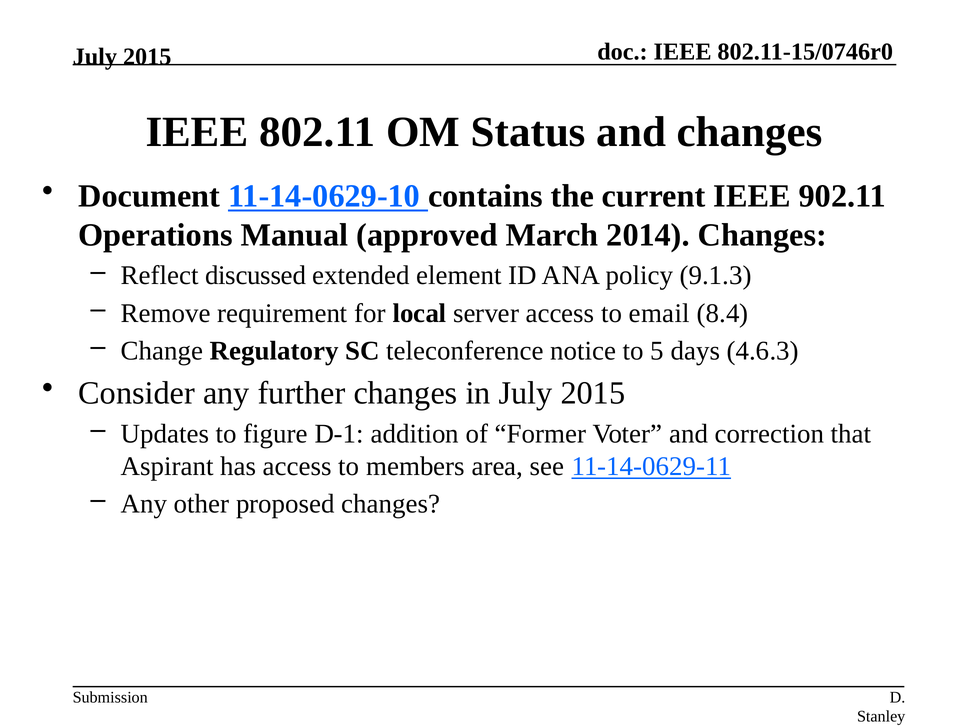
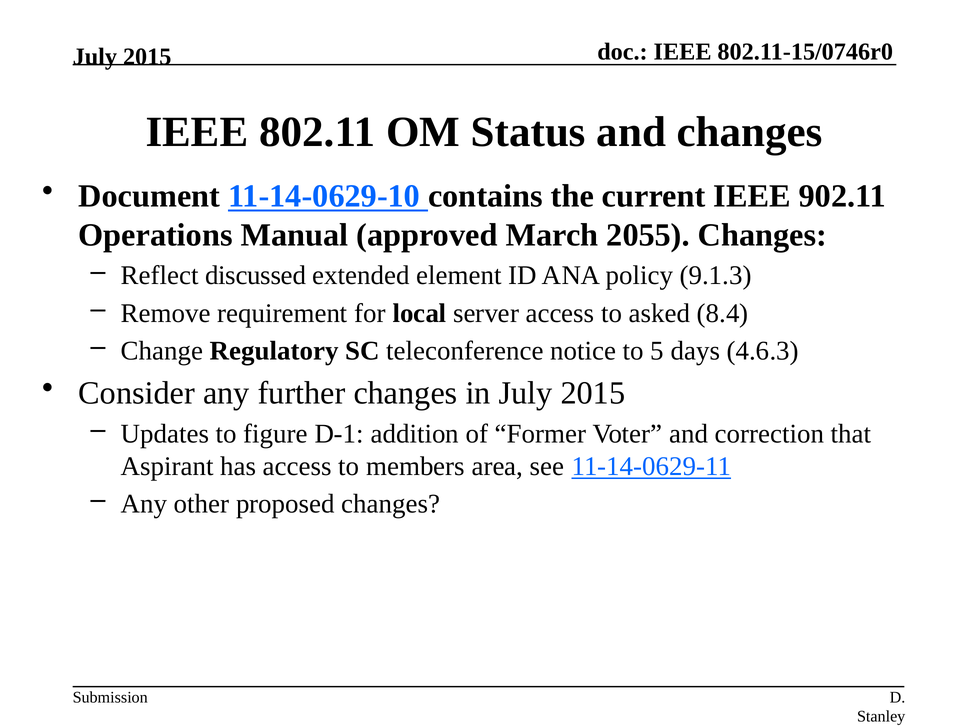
2014: 2014 -> 2055 (648, 235)
email: email -> asked (659, 313)
